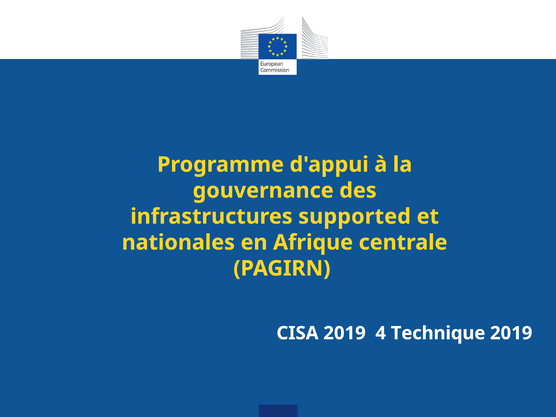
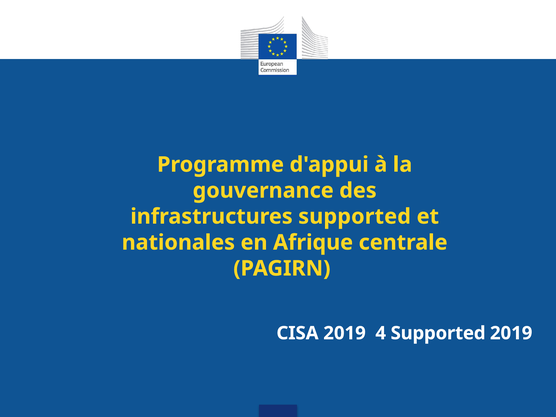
4 Technique: Technique -> Supported (438, 333)
